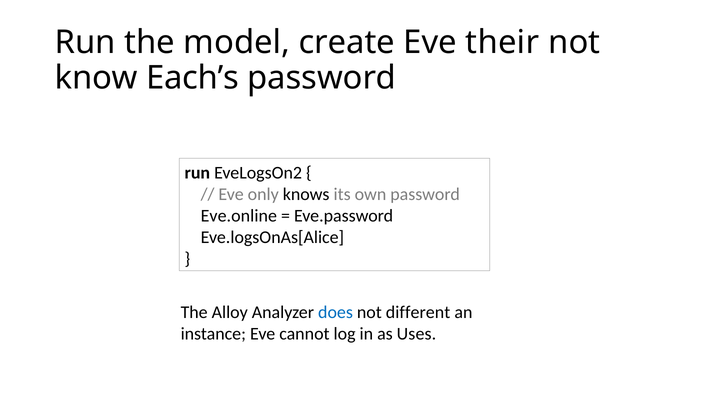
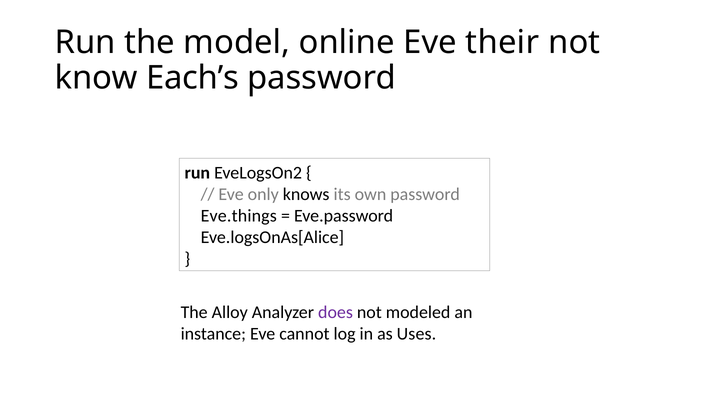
create: create -> online (347, 42)
Eve.online: Eve.online -> Eve.things (239, 216)
does colour: blue -> purple (336, 313)
different: different -> modeled (418, 313)
